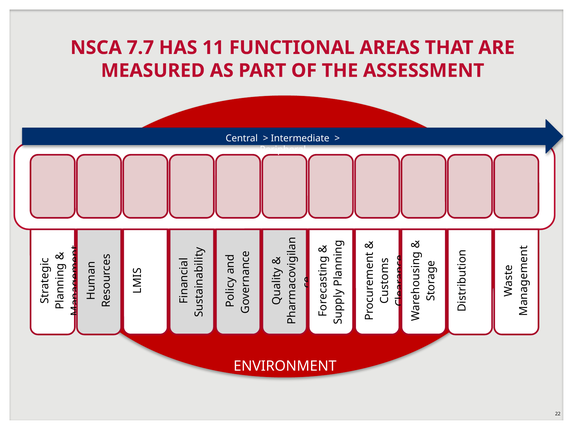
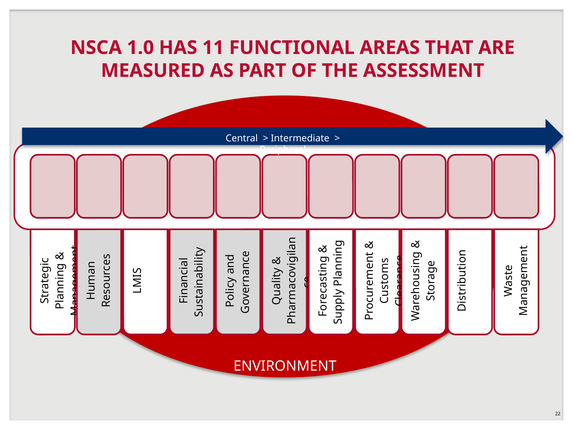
7.7: 7.7 -> 1.0 (140, 48)
